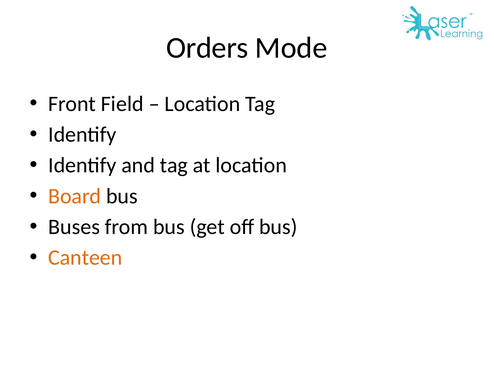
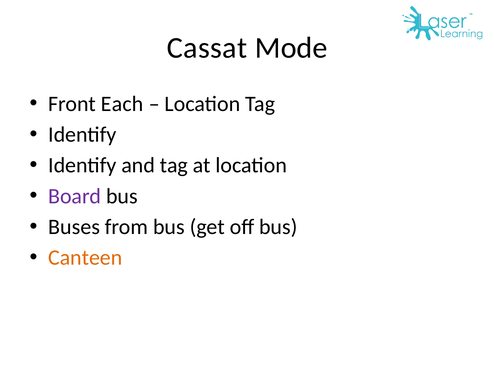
Orders: Orders -> Cassat (207, 48)
Field: Field -> Each (122, 104)
Board colour: orange -> purple (75, 196)
